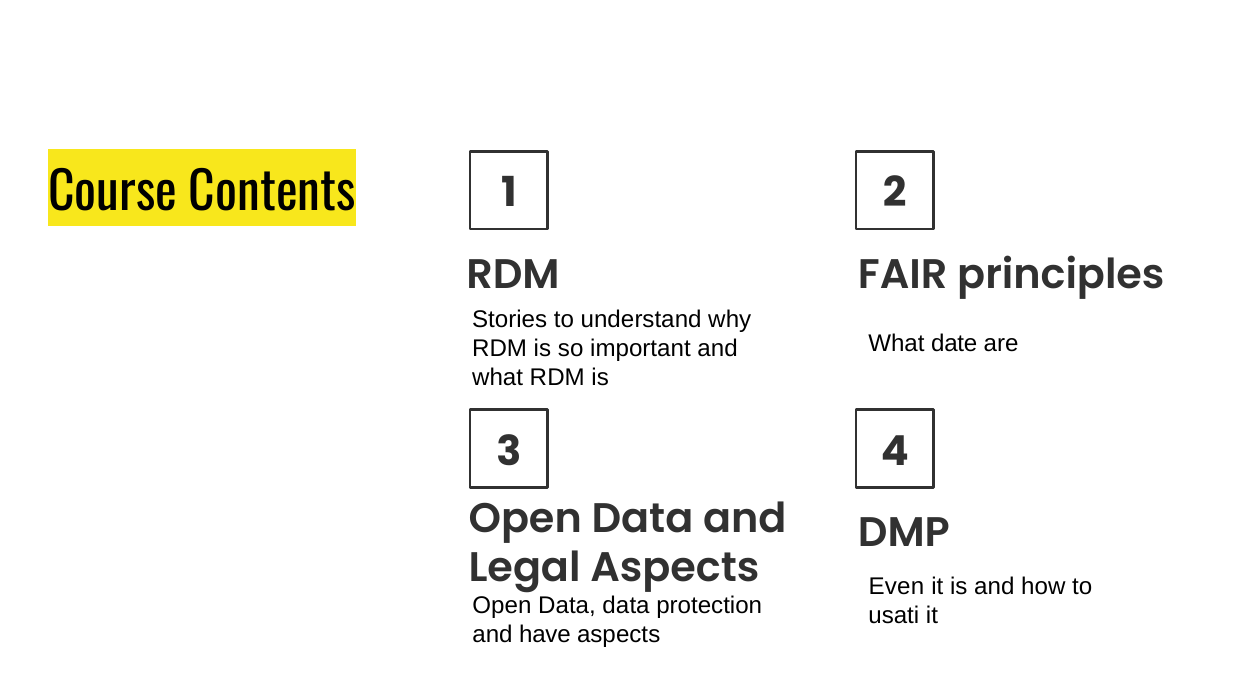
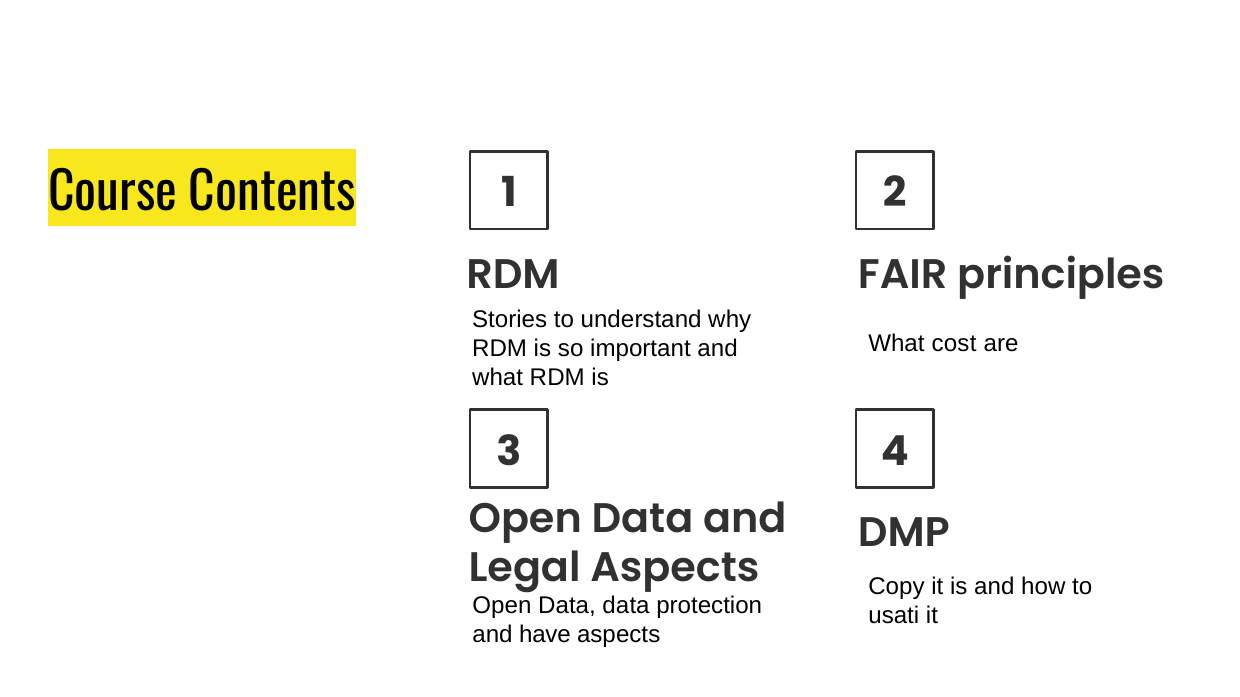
date: date -> cost (954, 344)
Even: Even -> Copy (896, 587)
